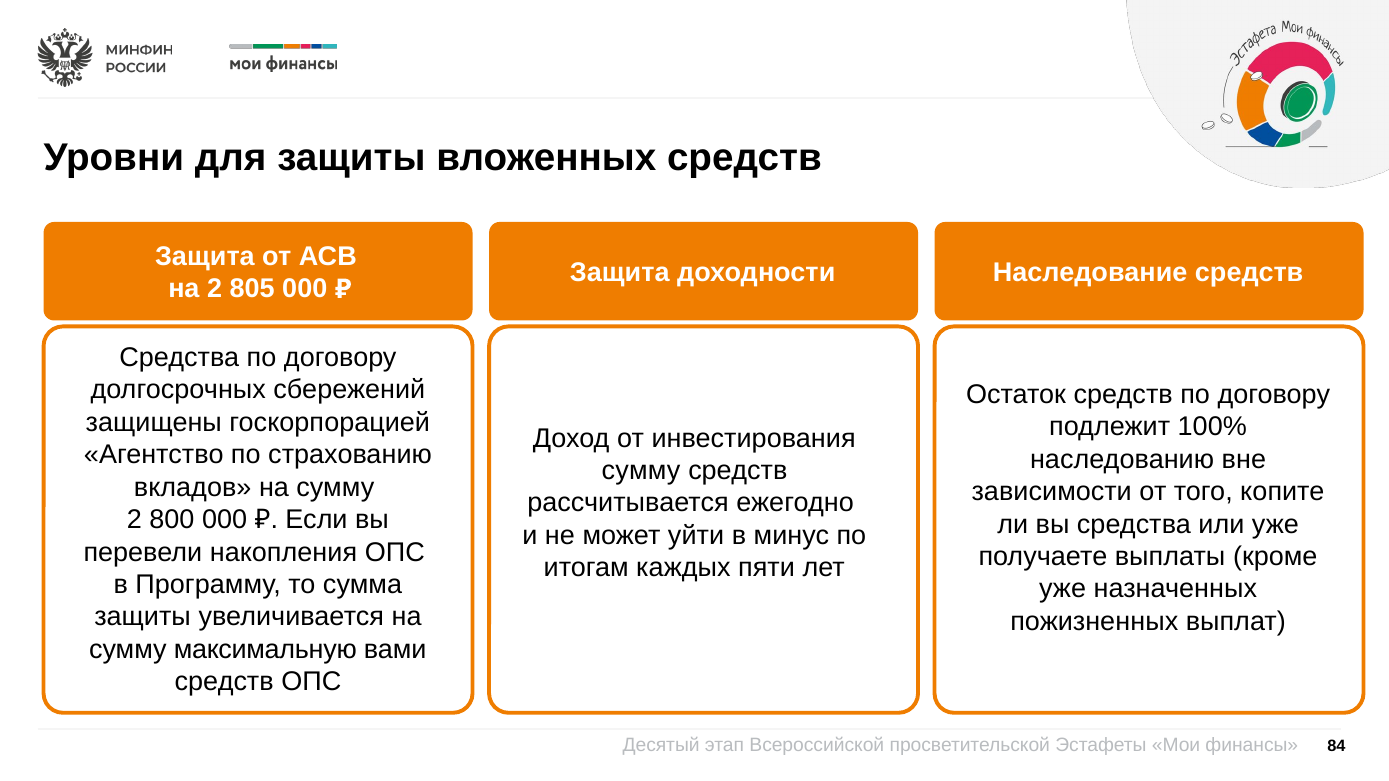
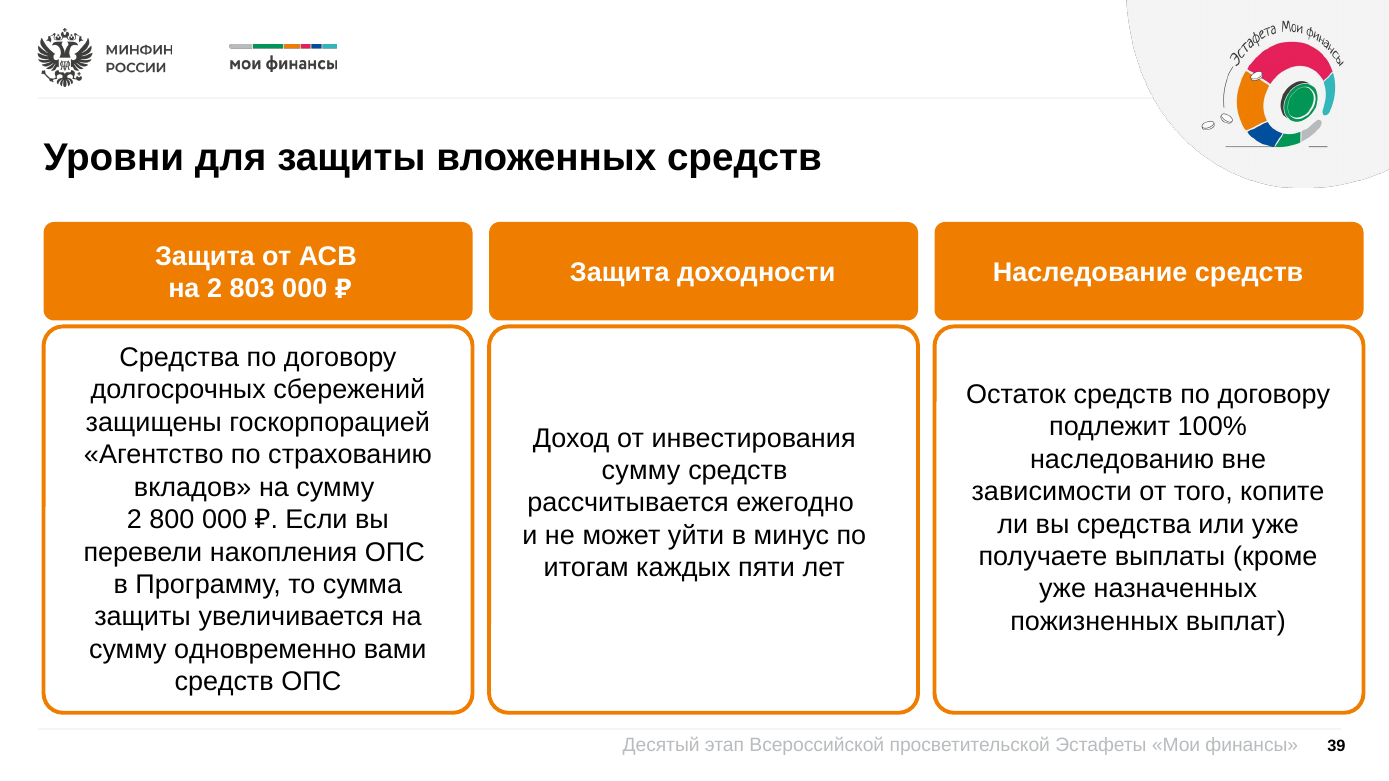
805: 805 -> 803 (252, 289)
максимальную: максимальную -> одновременно (265, 650)
84: 84 -> 39 (1336, 747)
